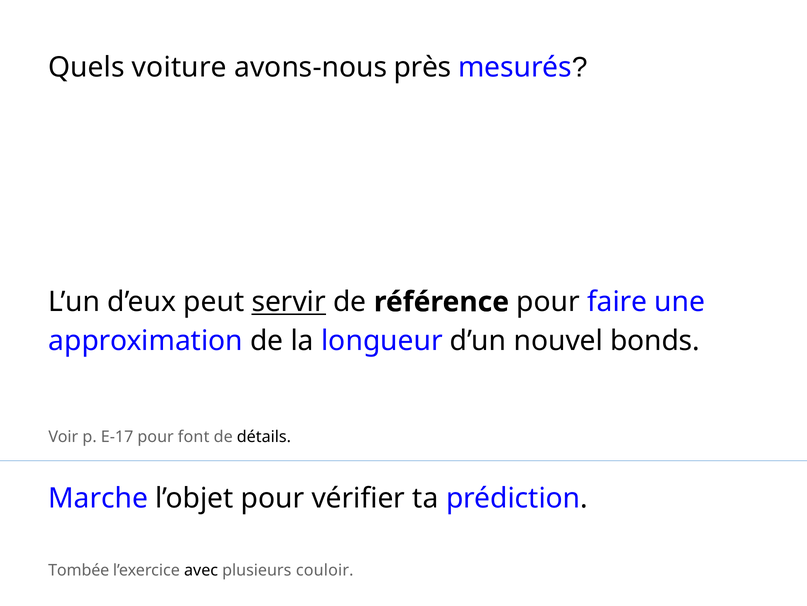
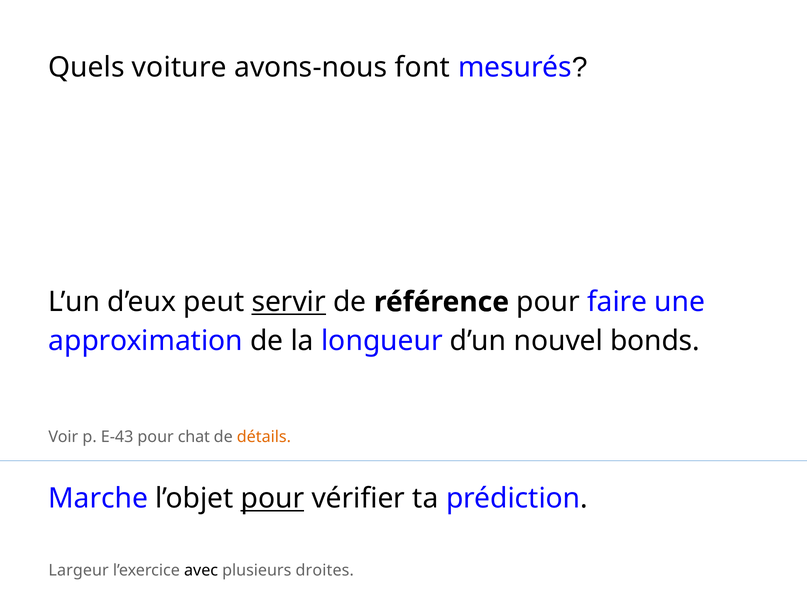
près: près -> font (422, 68)
E-17: E-17 -> E-43 (117, 436)
font: font -> chat (194, 436)
détails colour: black -> orange (264, 436)
pour underline: none -> present (272, 498)
Tombée: Tombée -> Largeur (79, 570)
couloir: couloir -> droites (325, 570)
